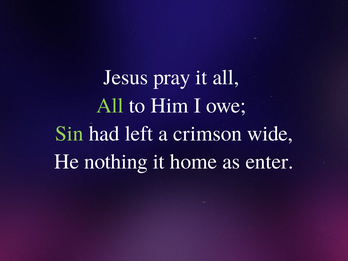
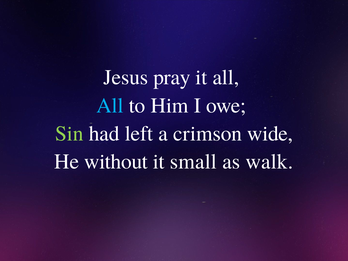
All colour: light green -> light blue (110, 105)
nothing: nothing -> without (116, 162)
home: home -> small (193, 162)
enter: enter -> walk (269, 162)
